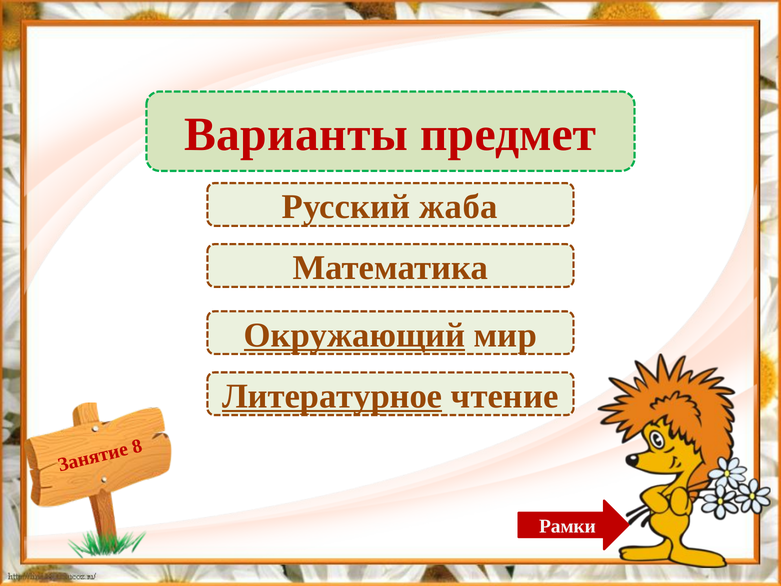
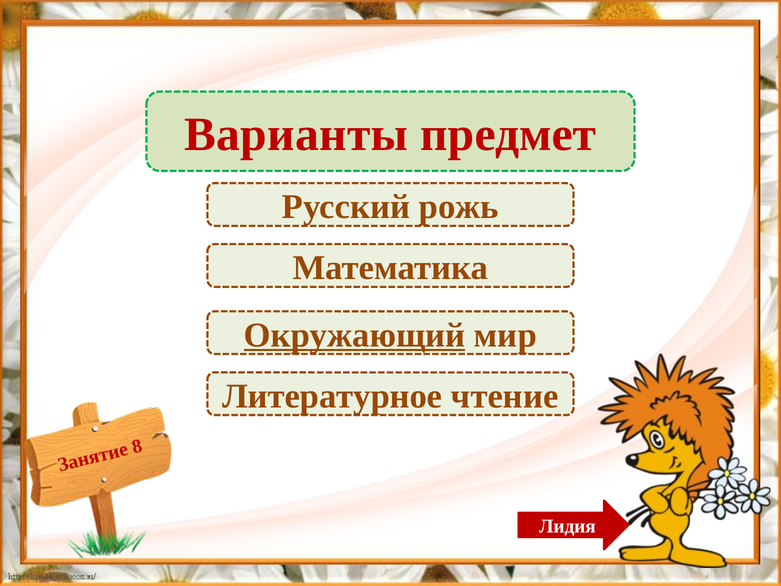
жаба: жаба -> рожь (459, 207)
Литературное underline: present -> none (332, 396)
Рамки: Рамки -> Лидия (567, 526)
